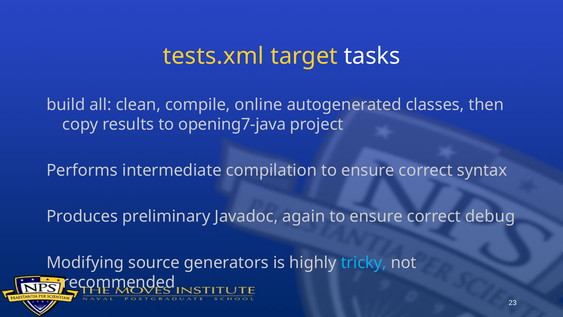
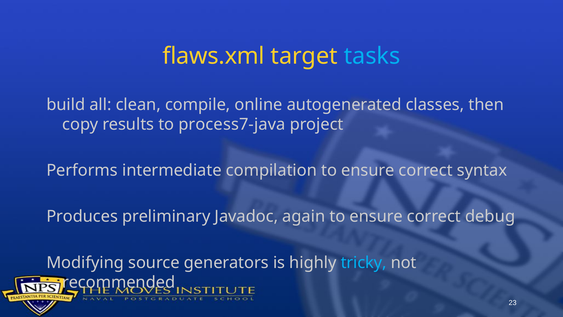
tests.xml: tests.xml -> flaws.xml (214, 56)
tasks colour: white -> light blue (372, 56)
opening7-java: opening7-java -> process7-java (232, 124)
